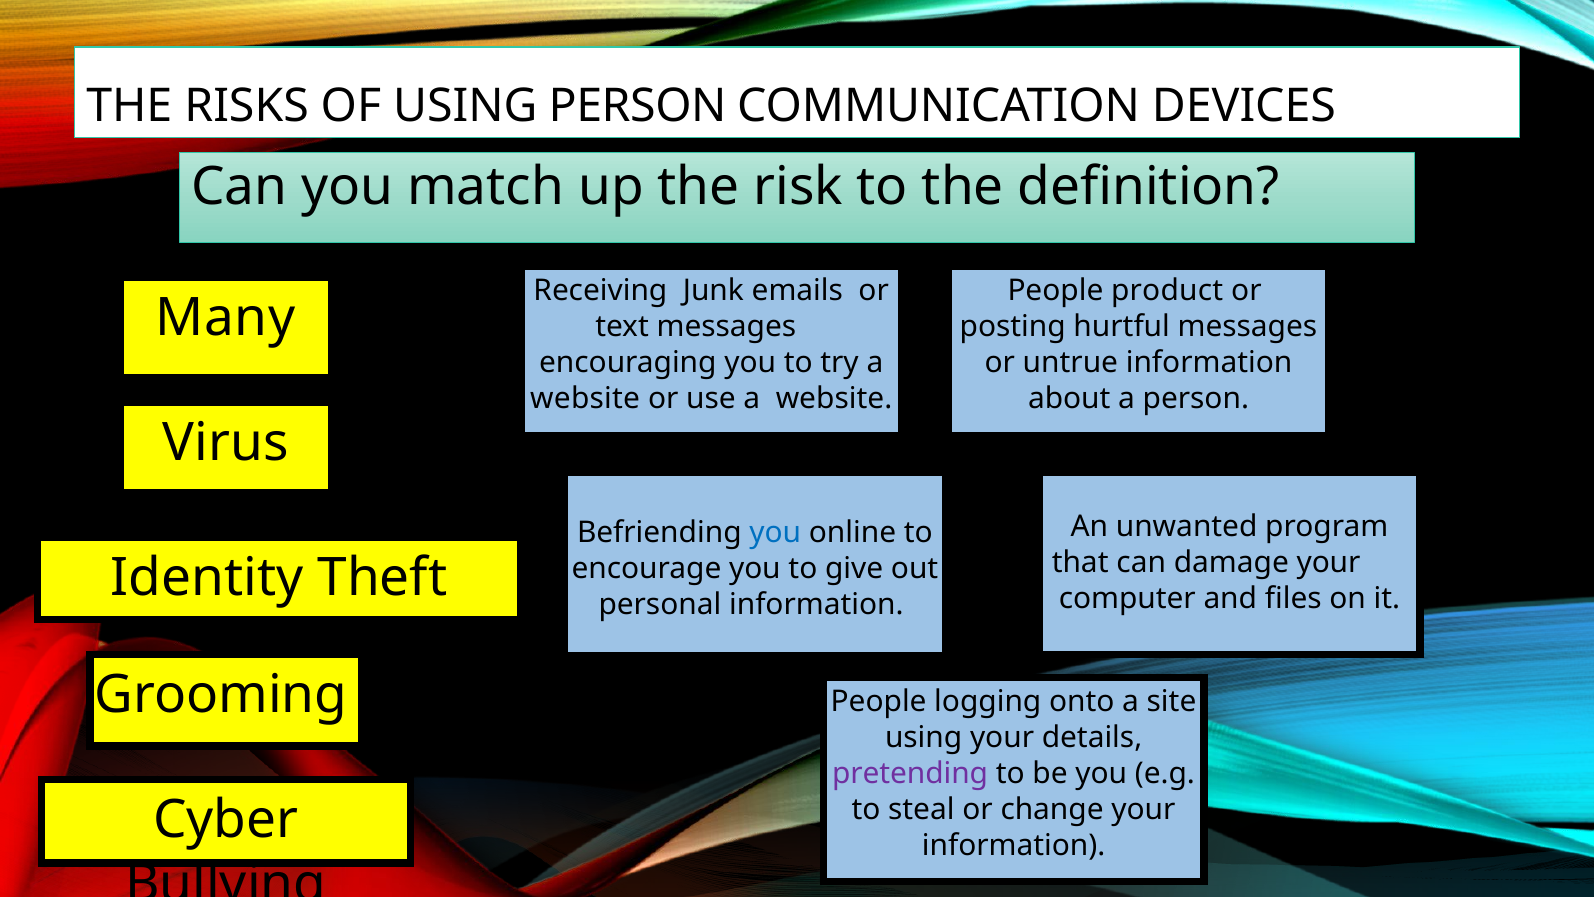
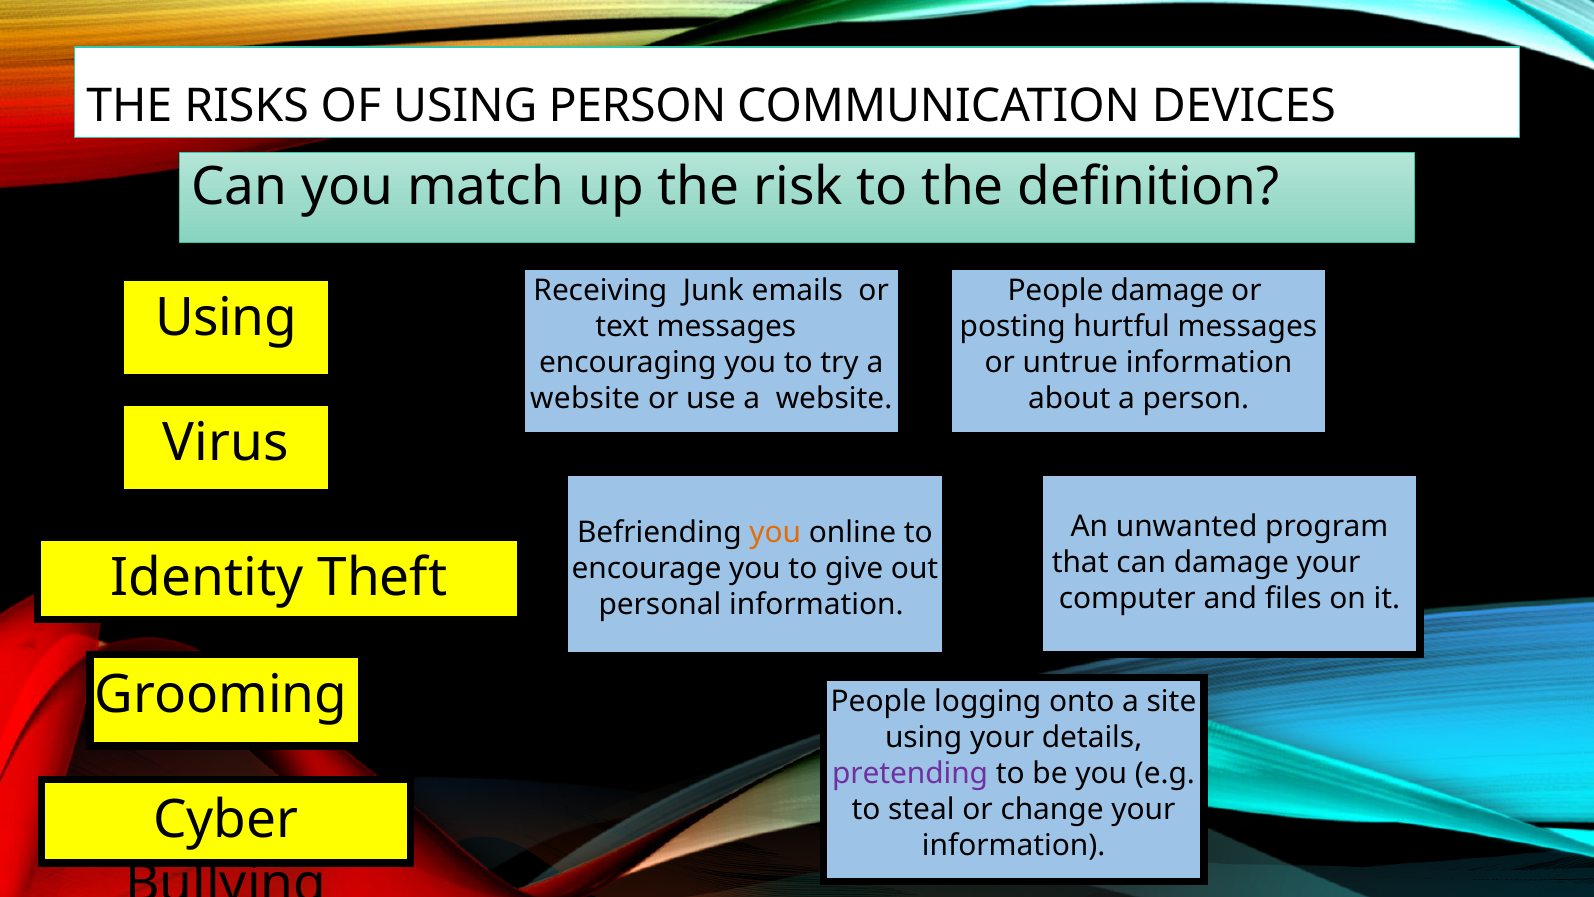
People product: product -> damage (1167, 291)
Many: Many -> Using (226, 318)
you colour: blue -> orange (775, 532)
